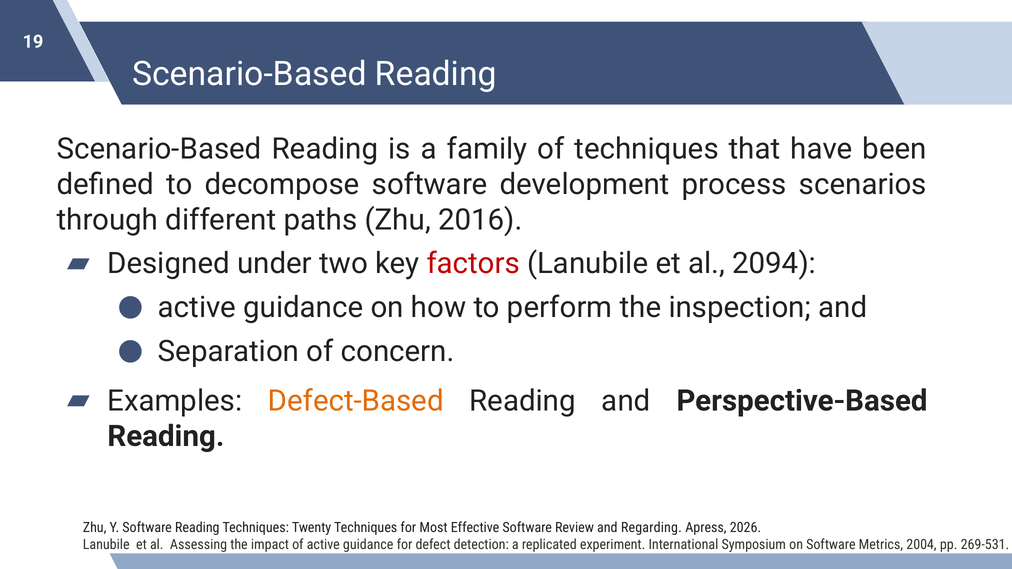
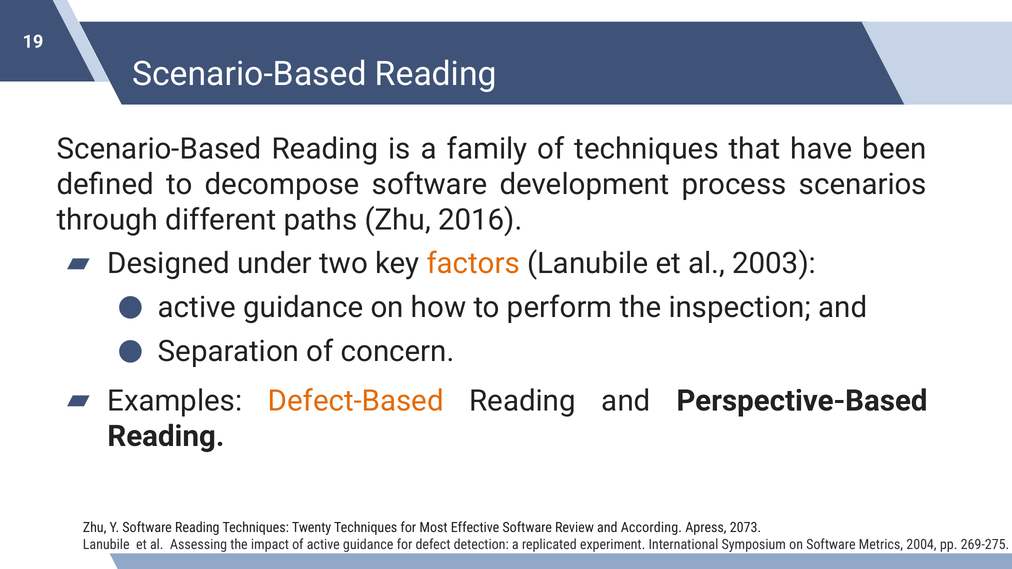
factors colour: red -> orange (473, 264)
2094: 2094 -> 2003 (774, 264)
Regarding: Regarding -> According (651, 528)
2026: 2026 -> 2073 (745, 528)
269-531: 269-531 -> 269-275 (985, 545)
